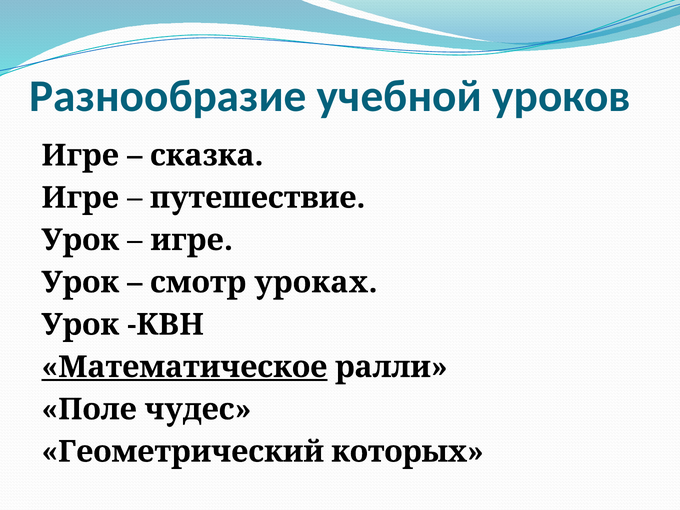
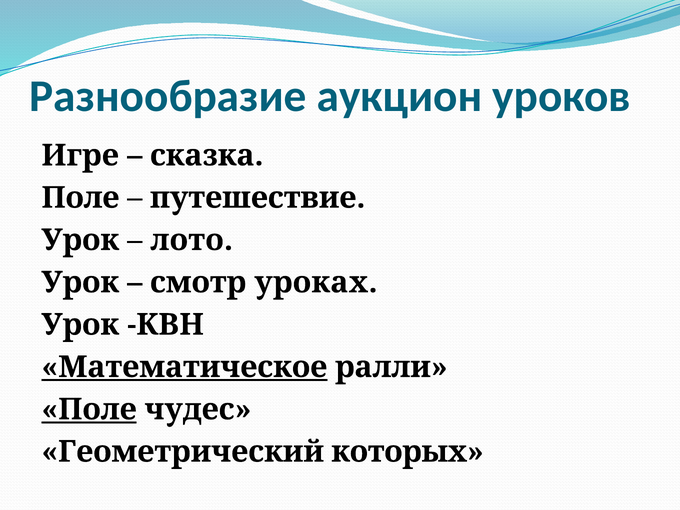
учебной: учебной -> аукцион (400, 96)
Игре: Игре -> Поле (80, 198)
игре: игре -> лото (192, 240)
Поле underline: none -> present (89, 409)
